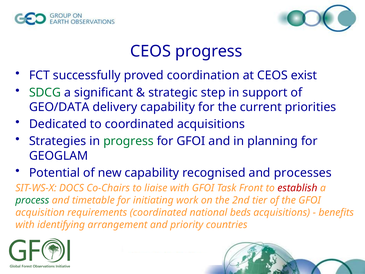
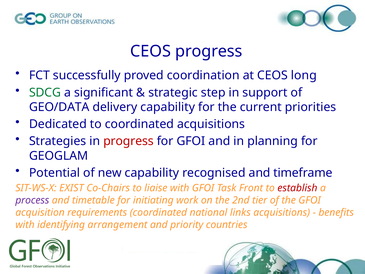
exist: exist -> long (304, 75)
progress colour: green -> red (128, 141)
processes: processes -> timeframe (303, 173)
DOCS: DOCS -> EXIST (71, 188)
process colour: green -> purple (32, 200)
beds: beds -> links (240, 212)
